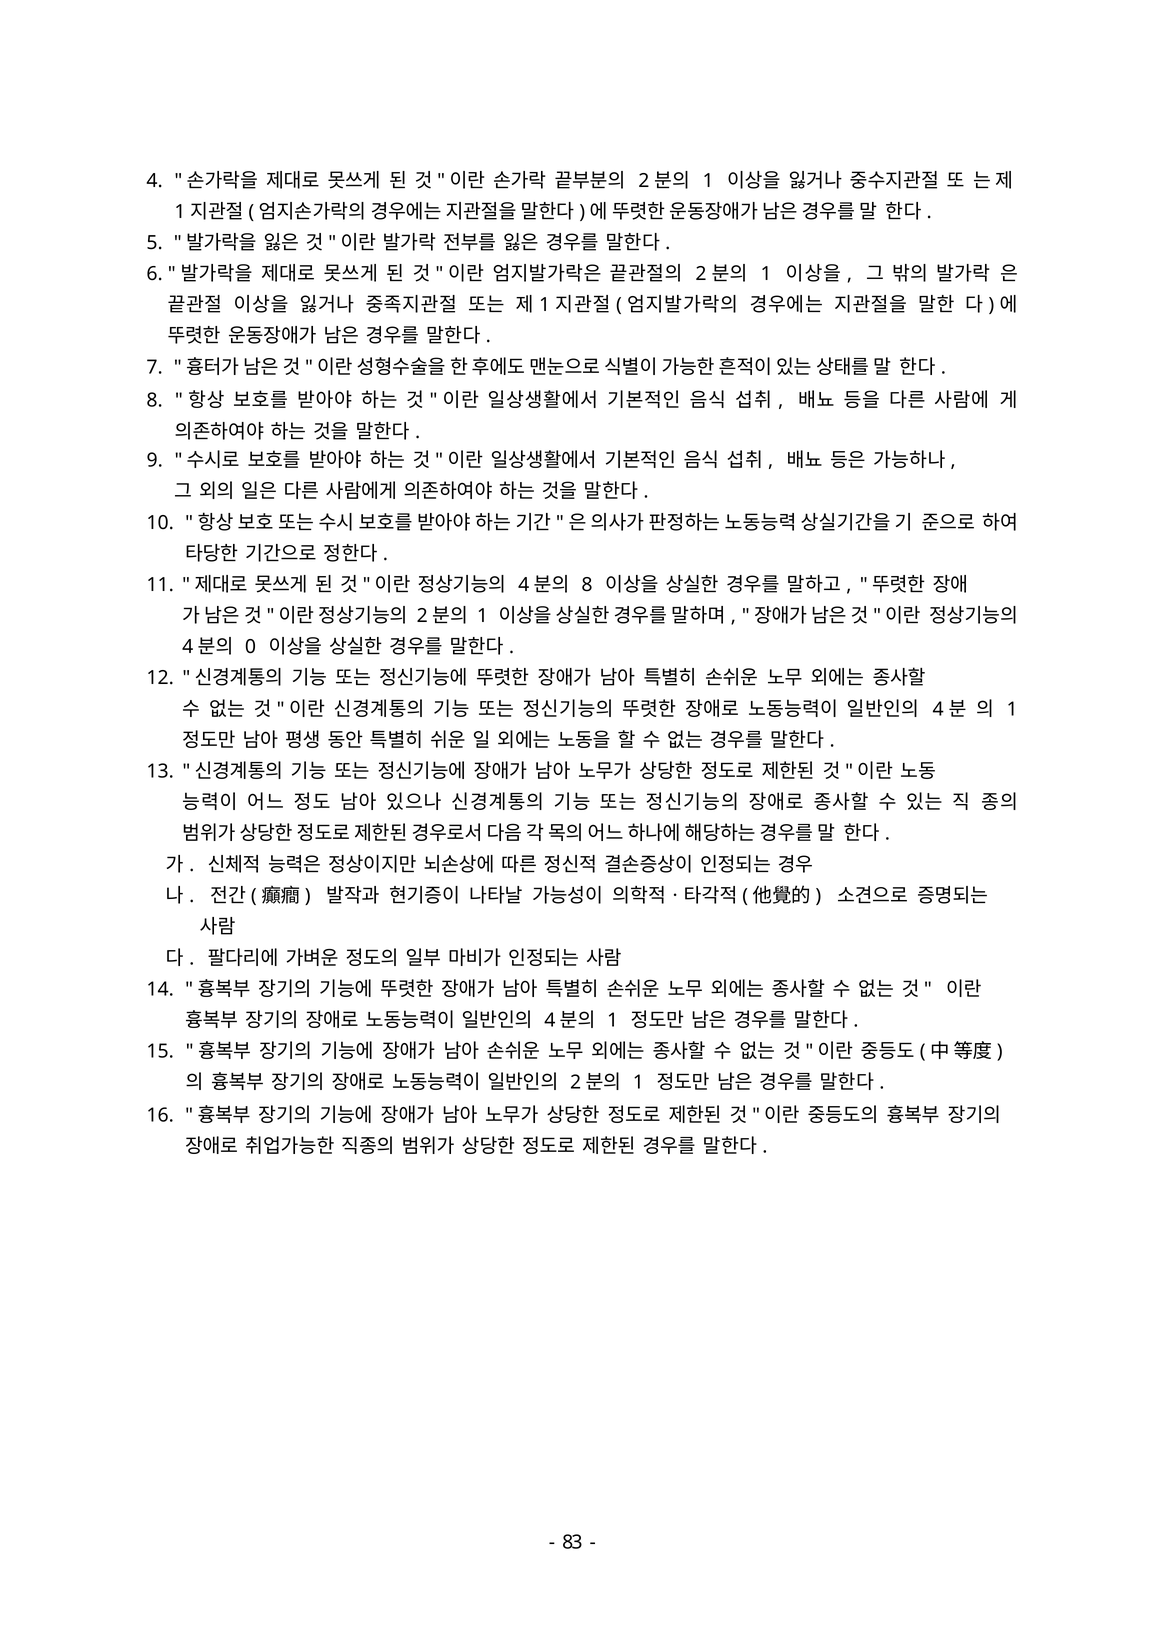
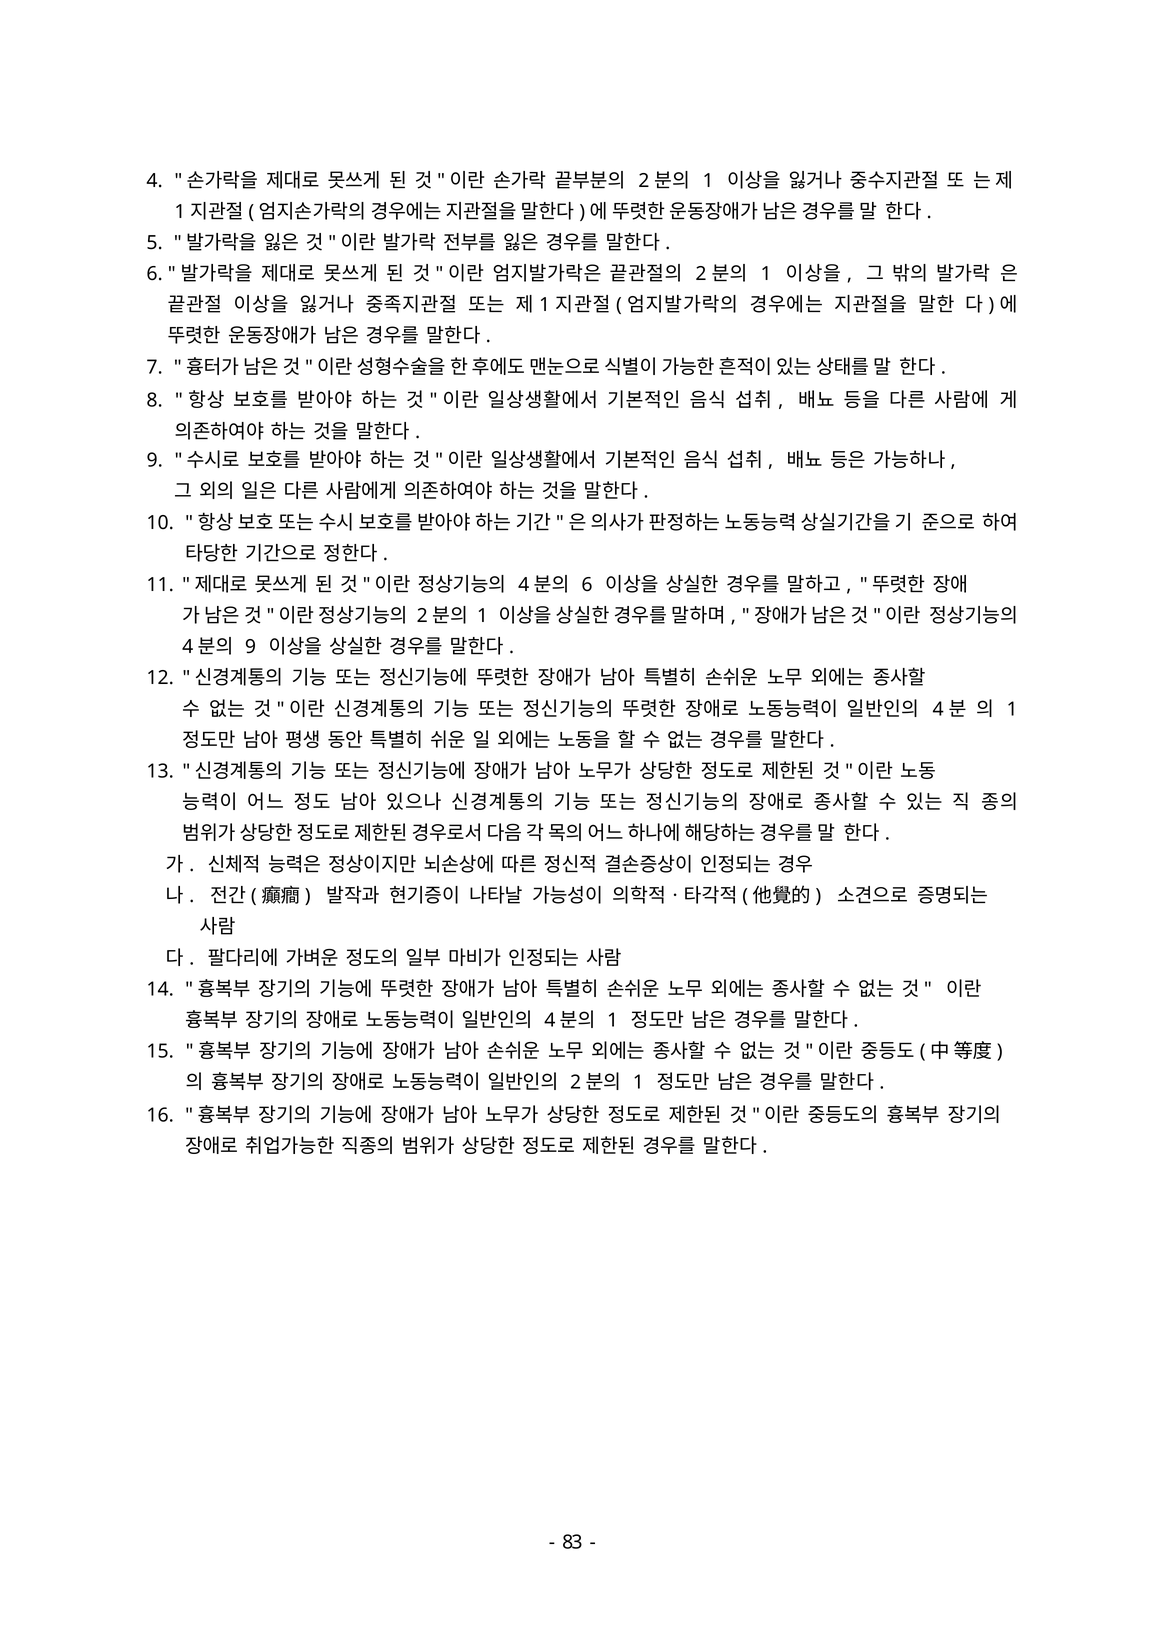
8: 8 -> 6 (587, 585)
0: 0 -> 9 (251, 647)
